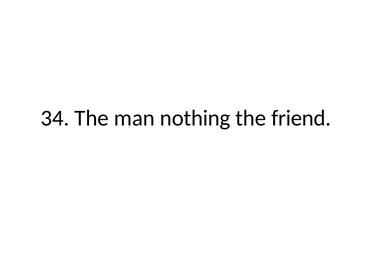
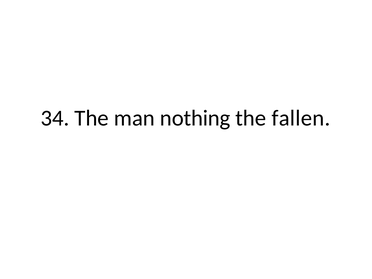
friend: friend -> fallen (301, 118)
